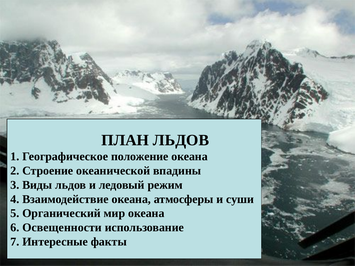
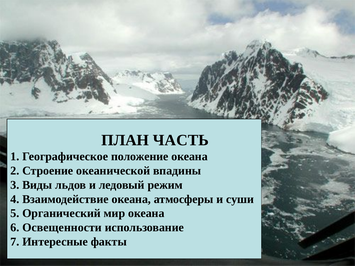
ПЛАН ЛЬДОВ: ЛЬДОВ -> ЧАСТЬ (181, 140)
